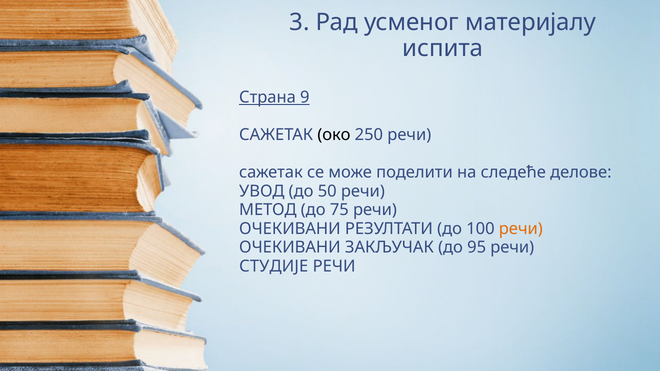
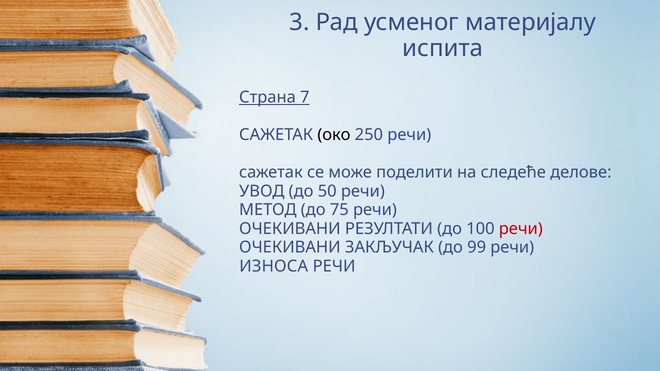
9: 9 -> 7 (305, 97)
речи colour: orange -> red (521, 229)
95: 95 -> 99 (477, 248)
СТУДИЈЕ: СТУДИЈЕ -> ИЗНОСА (274, 266)
